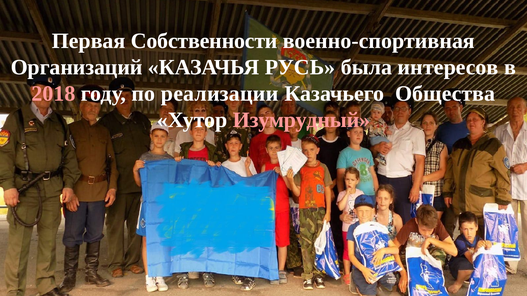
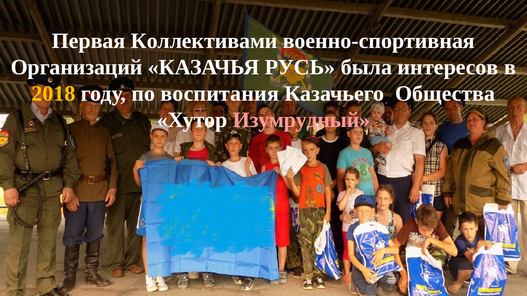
Собственности: Собственности -> Коллективами (204, 41)
2018 colour: pink -> yellow (53, 94)
реализации: реализации -> воспитания (220, 94)
